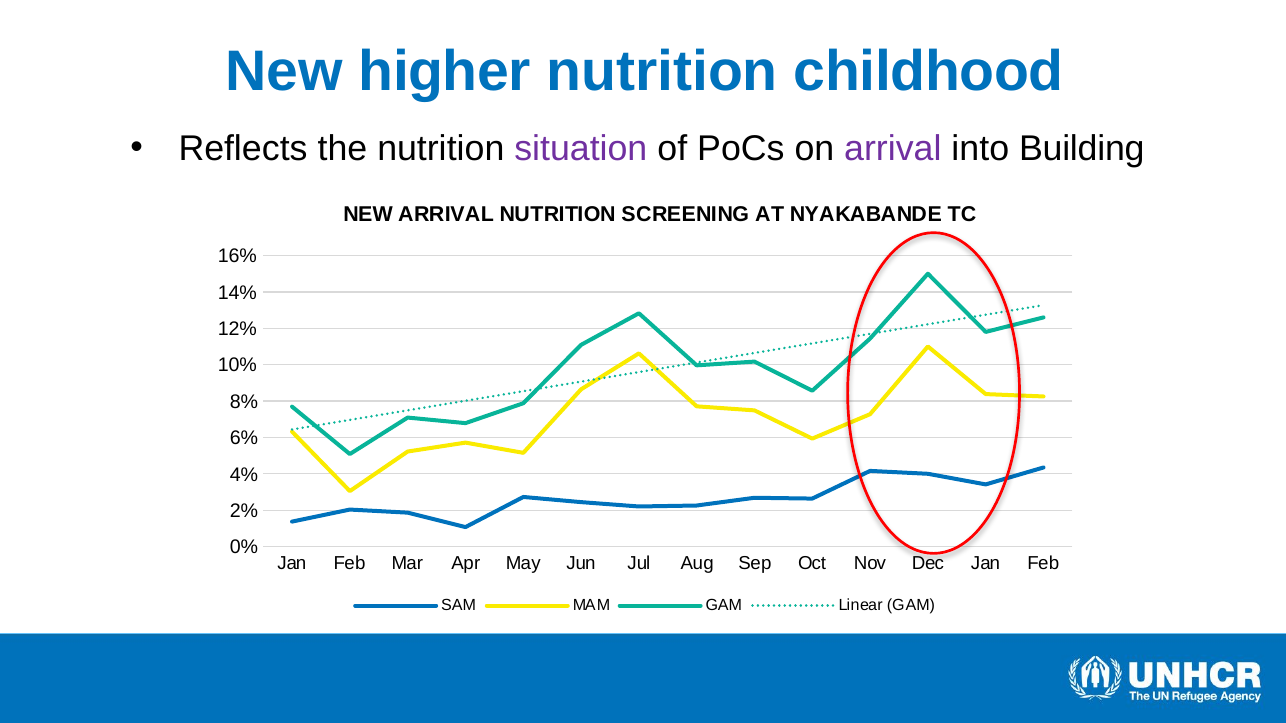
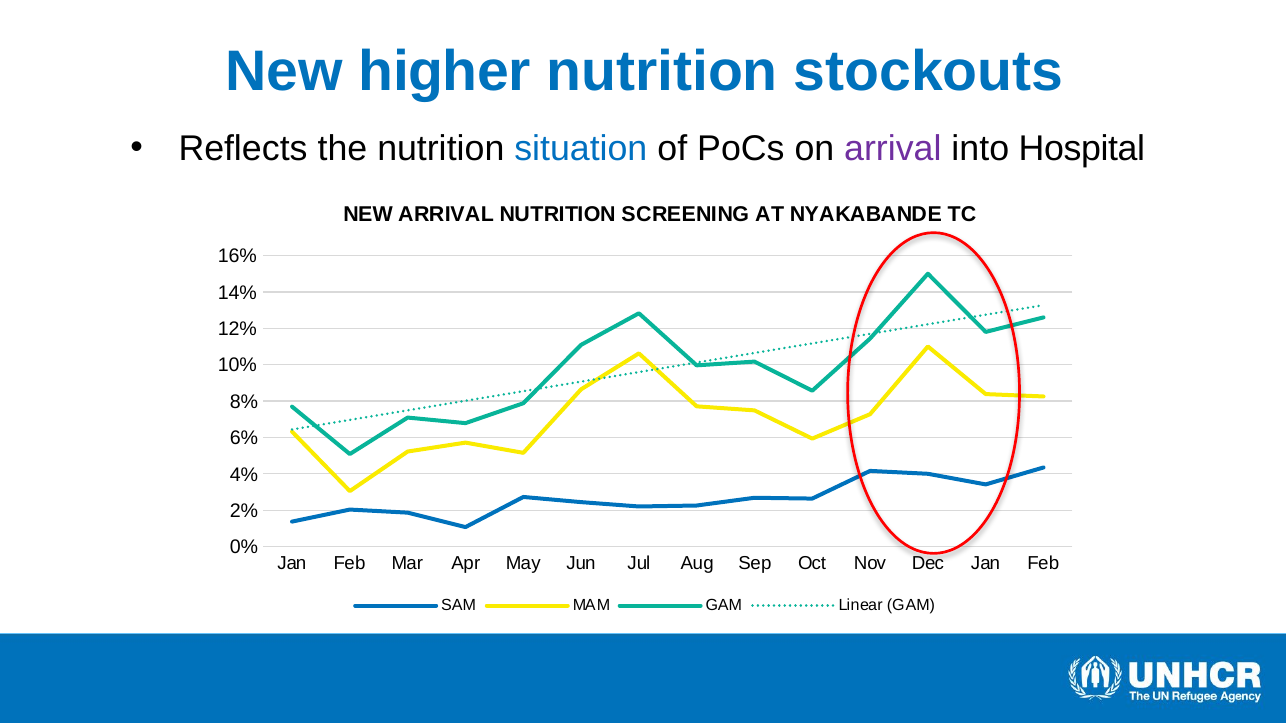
childhood: childhood -> stockouts (929, 72)
situation colour: purple -> blue (581, 148)
Building: Building -> Hospital (1082, 148)
